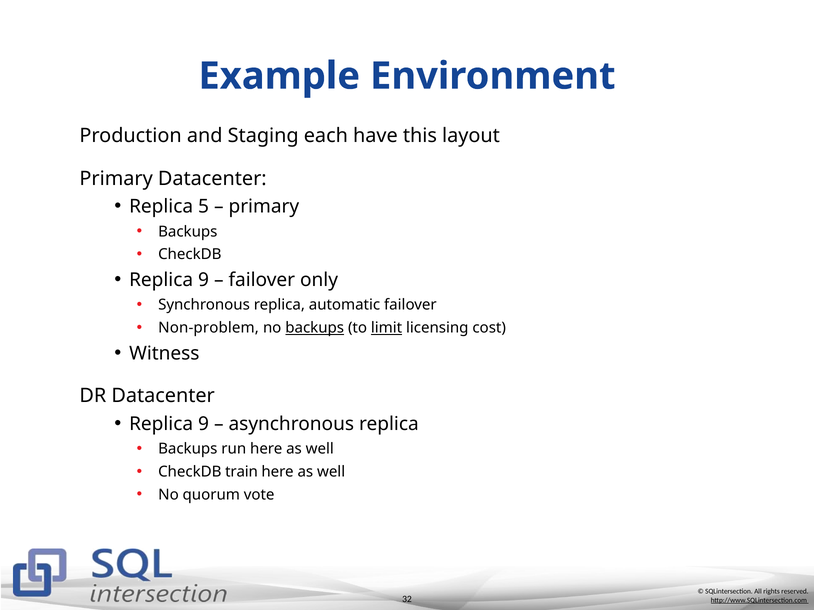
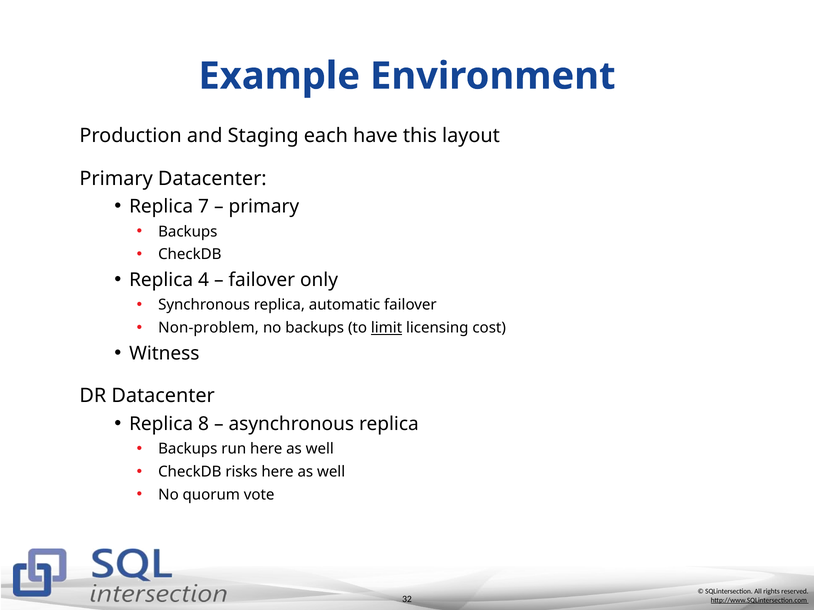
5: 5 -> 7 (204, 207)
9: 9 -> 4 (204, 280)
backups underline: present -> none (315, 328)
9: 9 -> 8 (204, 424)
train: train -> risks (241, 472)
